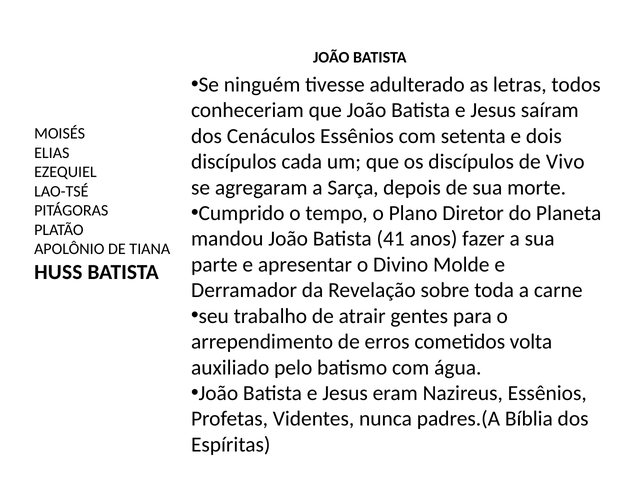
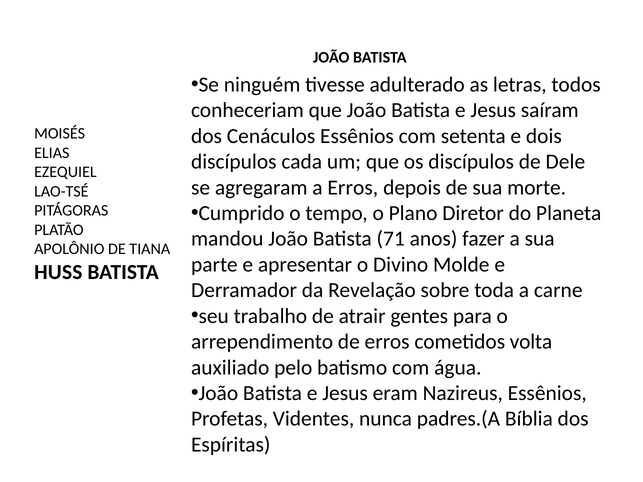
Vivo: Vivo -> Dele (565, 162)
a Sarça: Sarça -> Erros (353, 188)
41: 41 -> 71 (391, 239)
